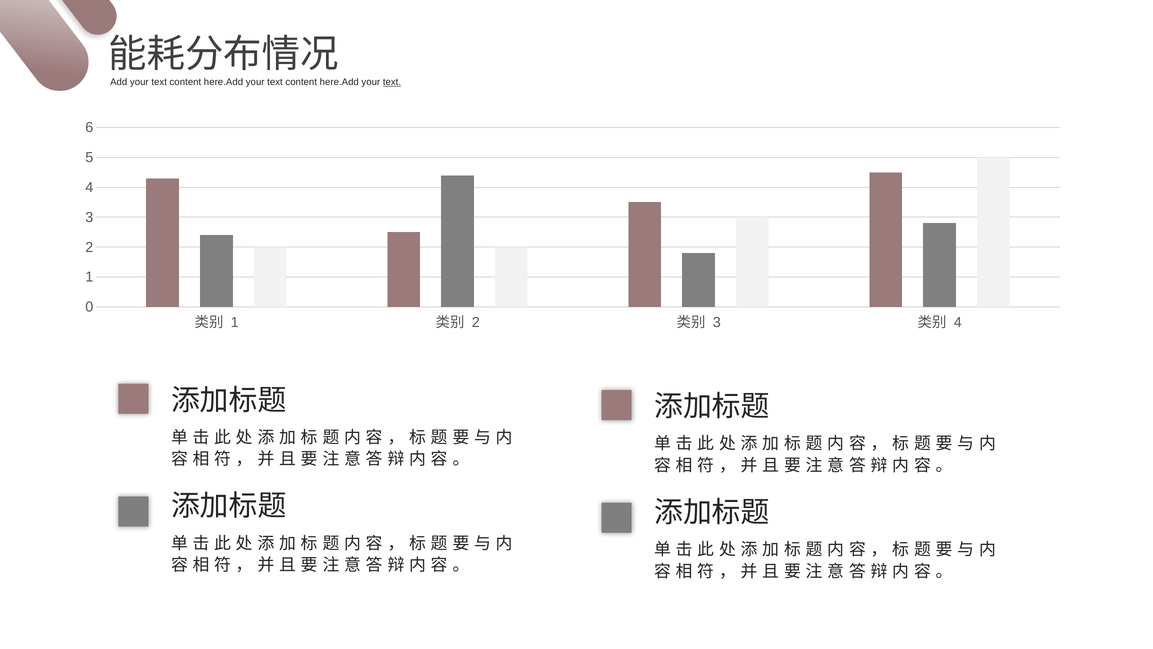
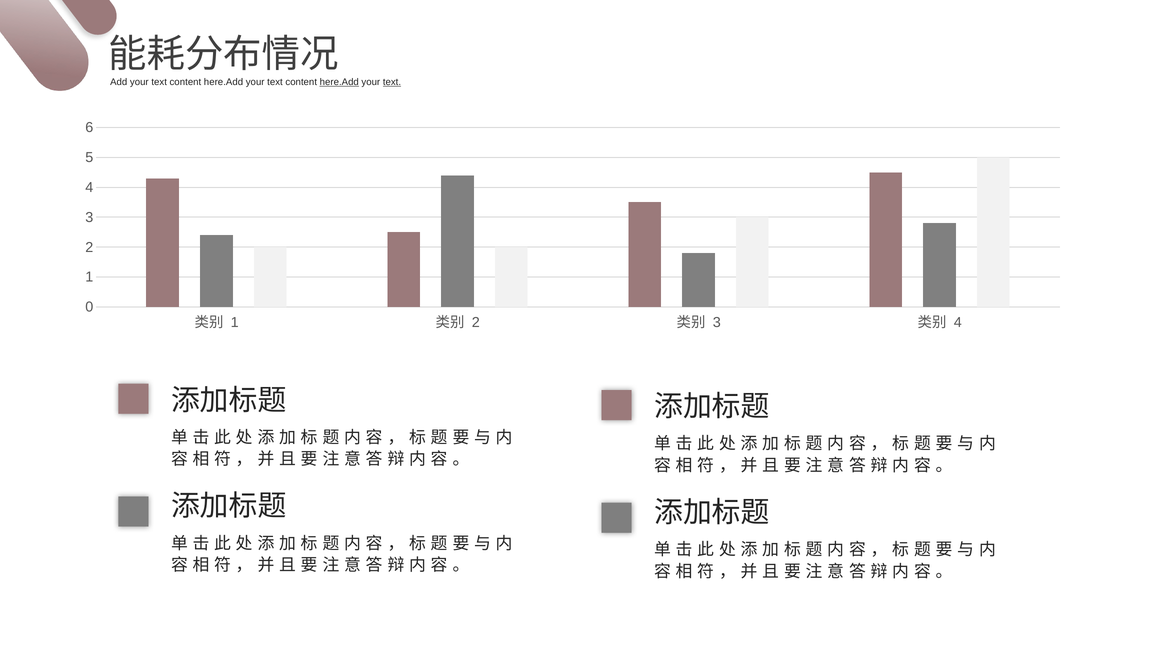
here.Add underline: none -> present (339, 82)
